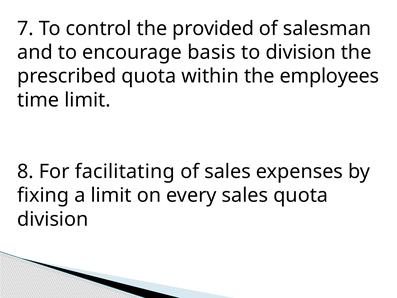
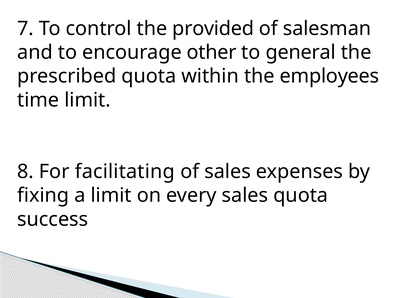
basis: basis -> other (212, 52)
to division: division -> general (301, 52)
division: division -> success (53, 219)
